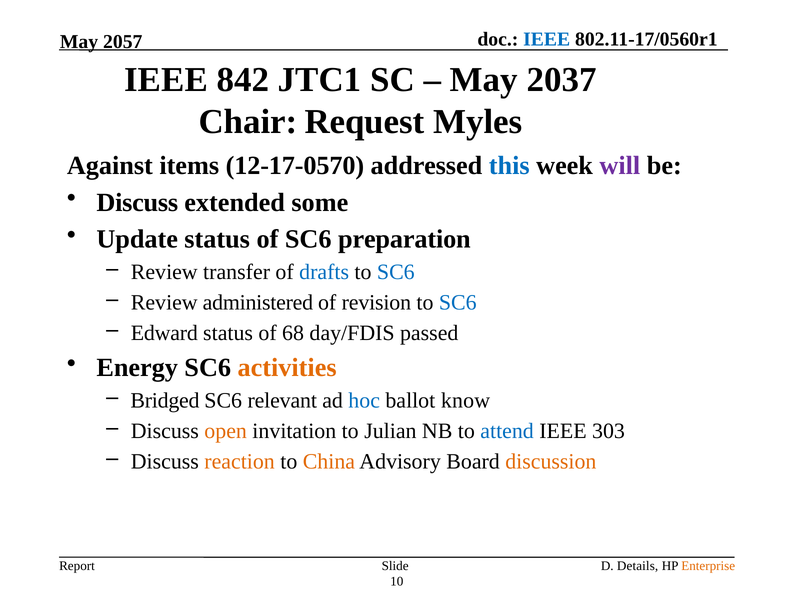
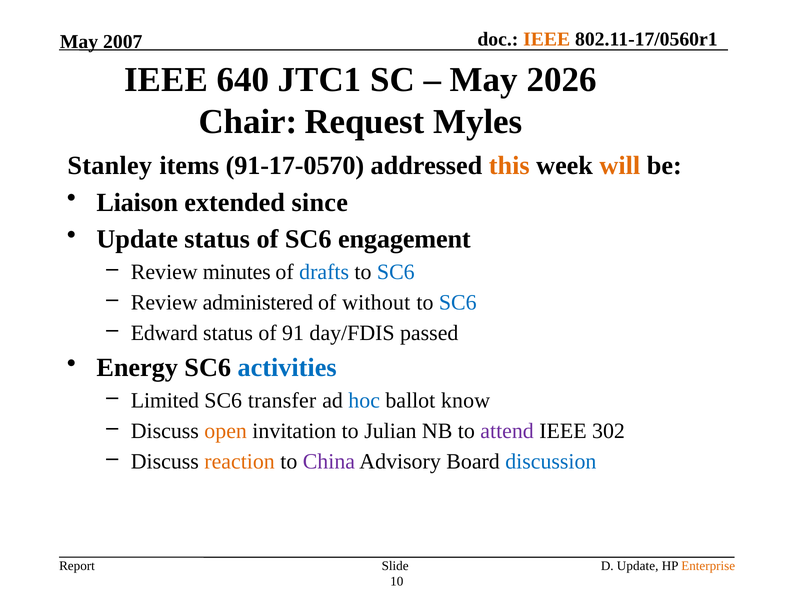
IEEE colour: blue -> orange (547, 39)
2057: 2057 -> 2007 (123, 42)
842: 842 -> 640 (243, 80)
2037: 2037 -> 2026 (562, 80)
Against: Against -> Stanley (110, 166)
12-17-0570: 12-17-0570 -> 91-17-0570 (295, 166)
this colour: blue -> orange (509, 166)
will colour: purple -> orange (620, 166)
Discuss: Discuss -> Liaison (137, 203)
some: some -> since (320, 203)
preparation: preparation -> engagement (404, 239)
transfer: transfer -> minutes (237, 272)
revision: revision -> without (376, 303)
68: 68 -> 91 (293, 333)
activities colour: orange -> blue (287, 368)
Bridged: Bridged -> Limited (165, 401)
relevant: relevant -> transfer (282, 401)
attend colour: blue -> purple (507, 431)
303: 303 -> 302 (609, 431)
China colour: orange -> purple (329, 462)
discussion colour: orange -> blue (551, 462)
D Details: Details -> Update (638, 566)
